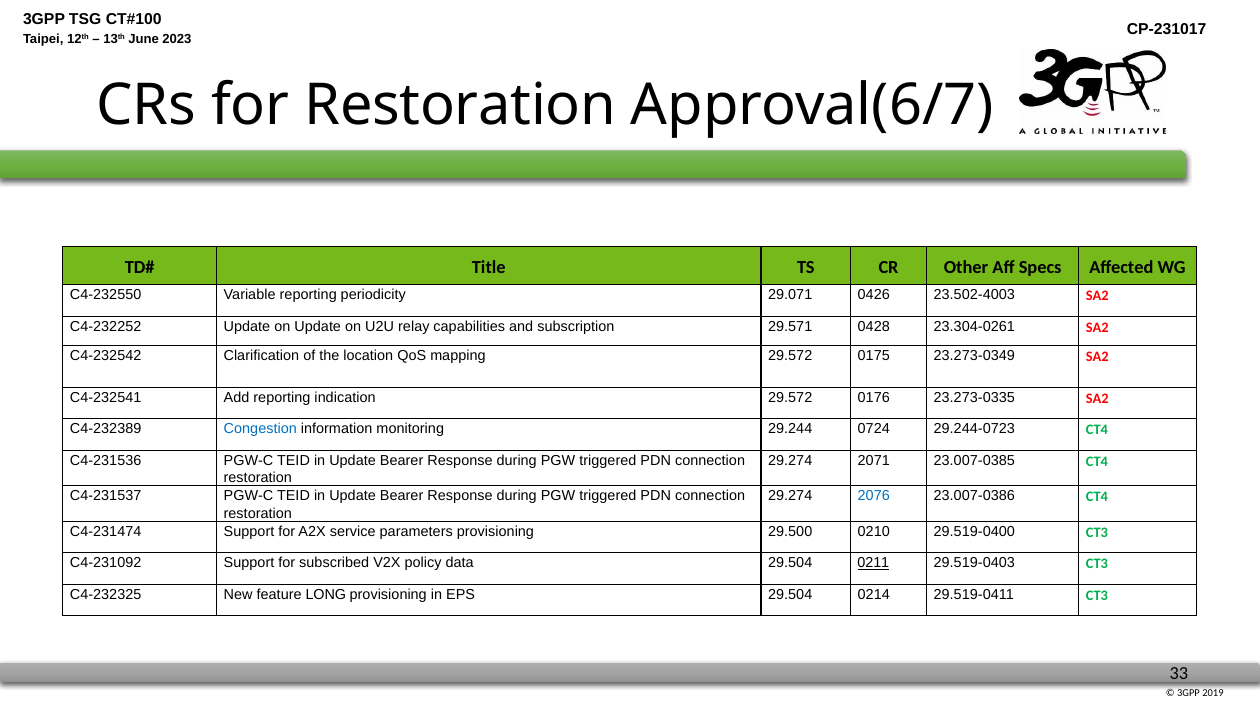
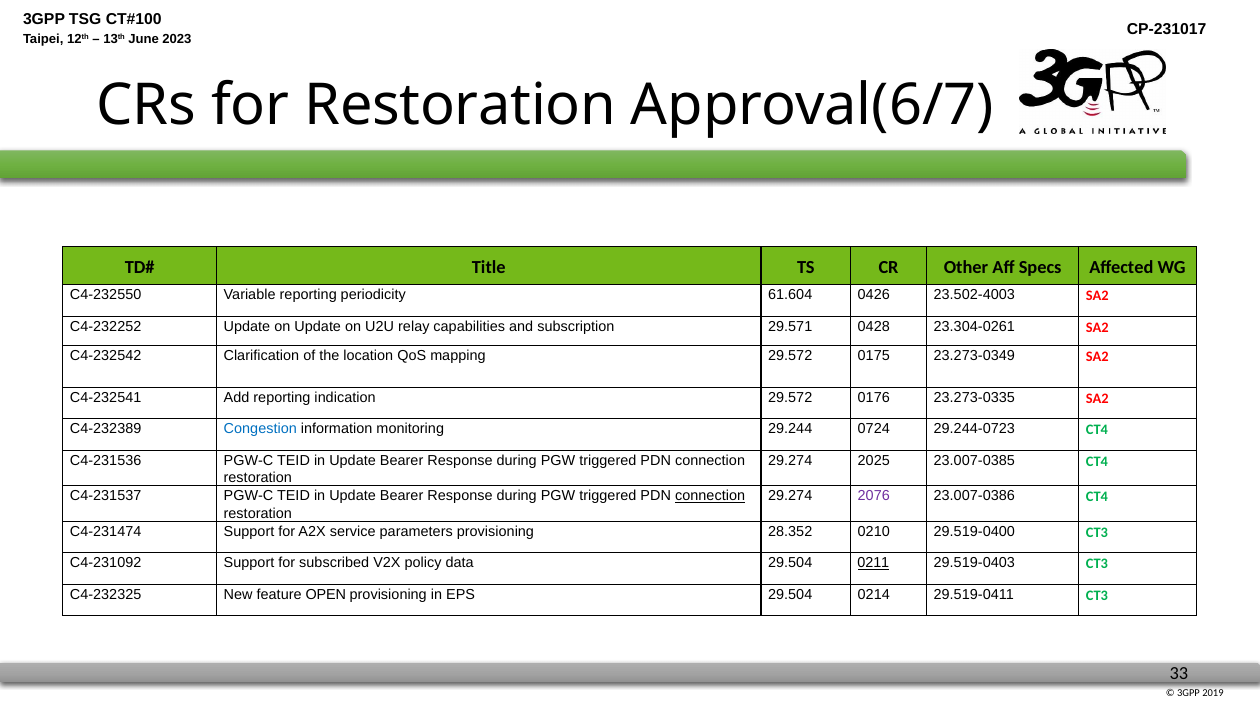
29.071: 29.071 -> 61.604 (790, 295)
2071: 2071 -> 2025 (874, 461)
connection underline: none -> present (710, 496)
2076 colour: blue -> purple (874, 496)
29.500: 29.500 -> 28.352 (790, 531)
LONG: LONG -> OPEN (326, 594)
